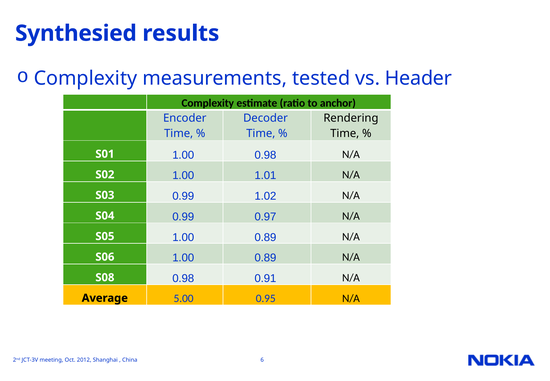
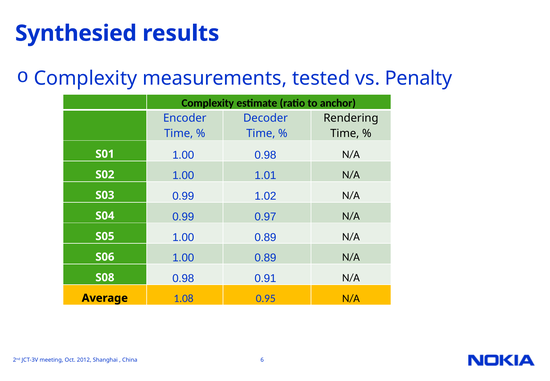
Header: Header -> Penalty (418, 78)
5.00: 5.00 -> 1.08 (184, 298)
